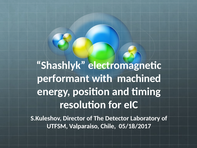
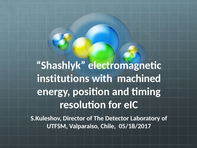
performant: performant -> institutions (63, 78)
